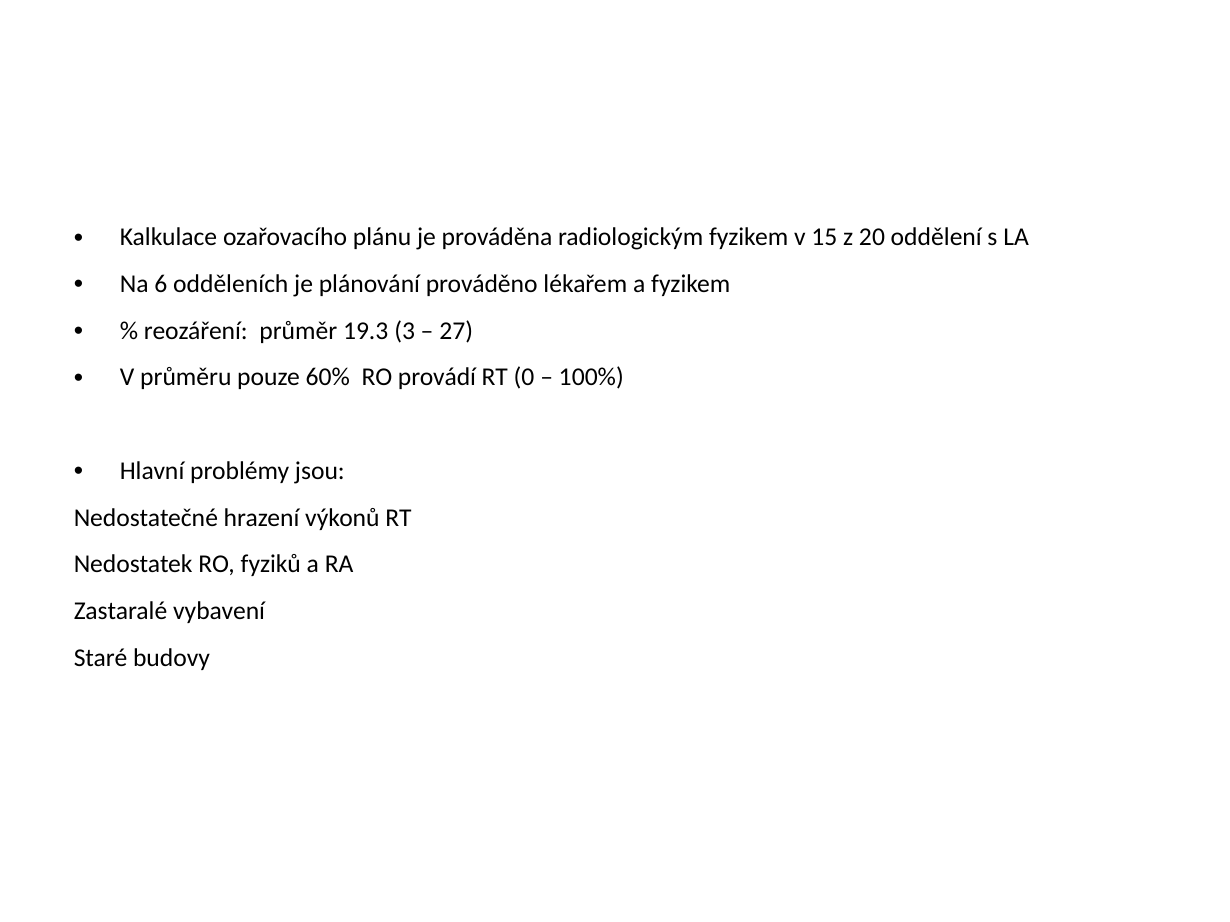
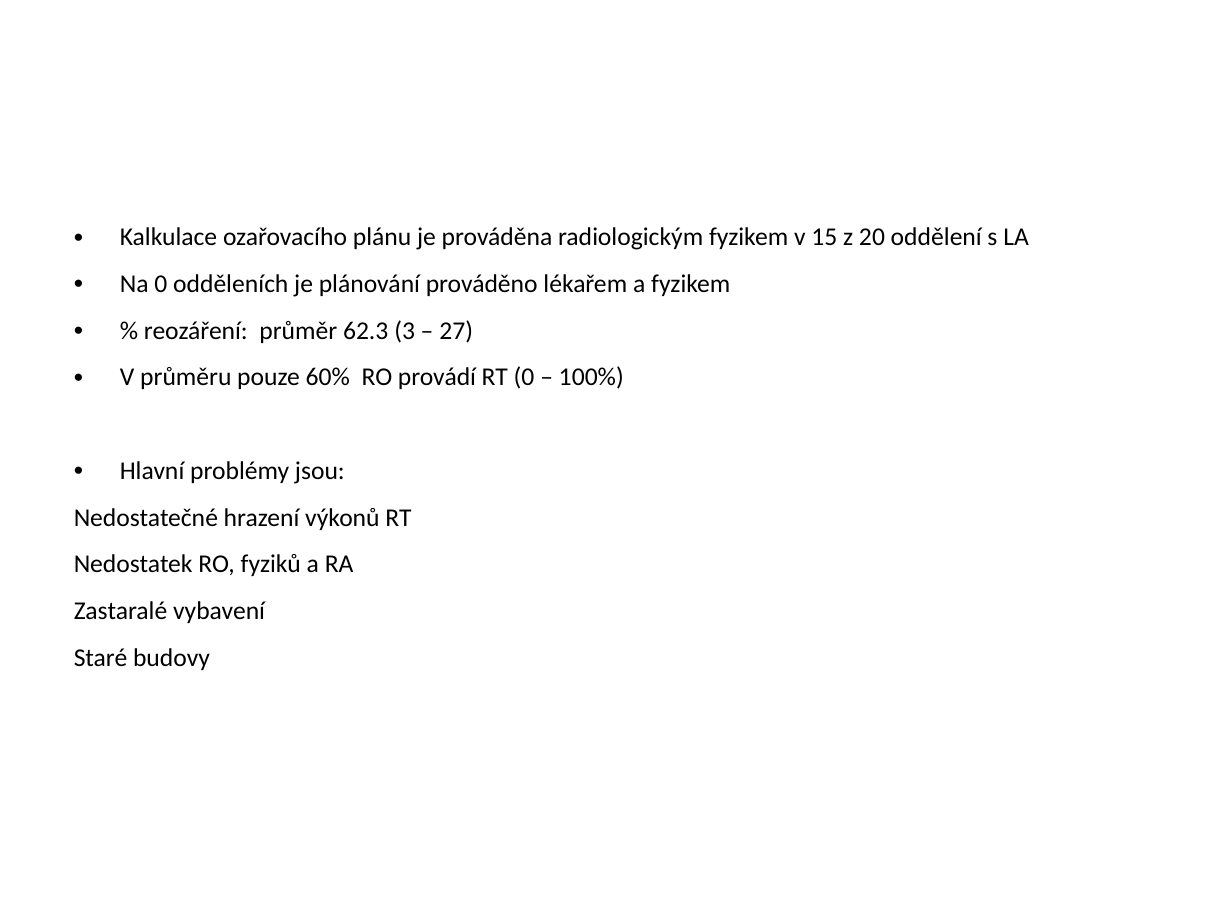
Na 6: 6 -> 0 (161, 284)
19.3: 19.3 -> 62.3 (366, 331)
